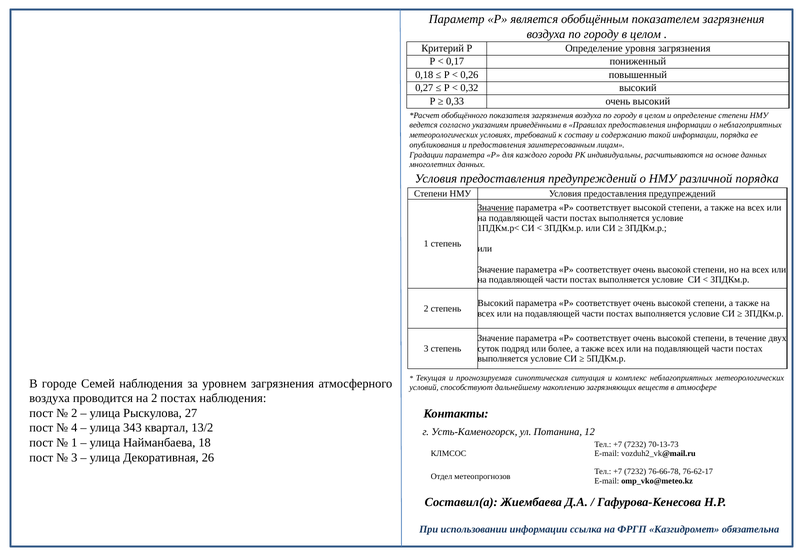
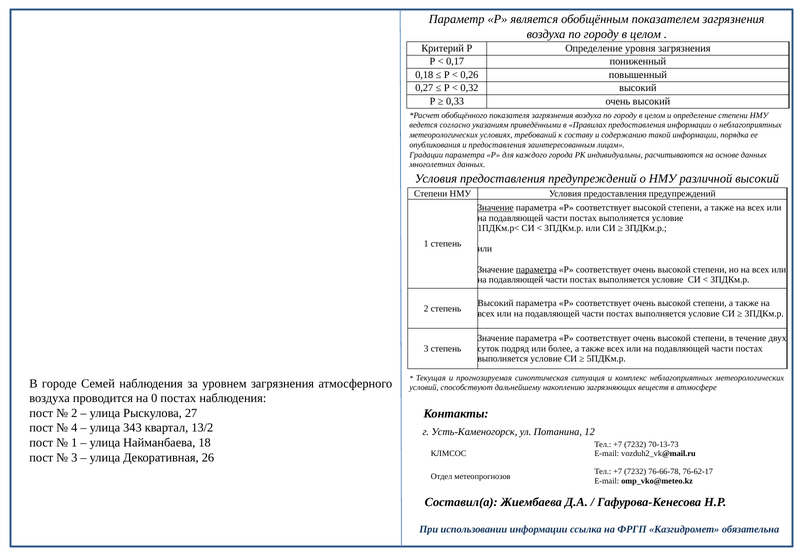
различной порядка: порядка -> высокий (757, 179)
параметра underline: none -> present (536, 269)
на 2: 2 -> 0 (154, 398)
